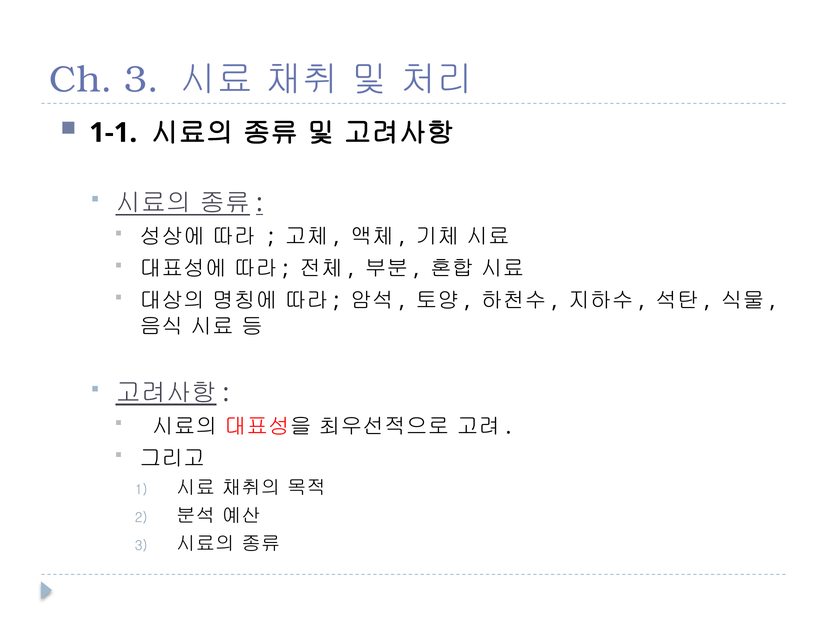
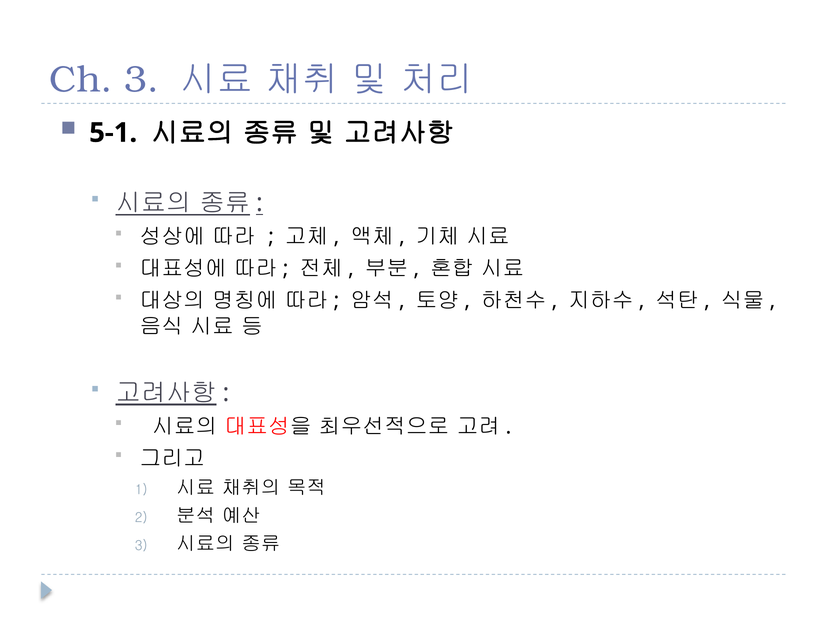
1-1: 1-1 -> 5-1 (113, 133)
